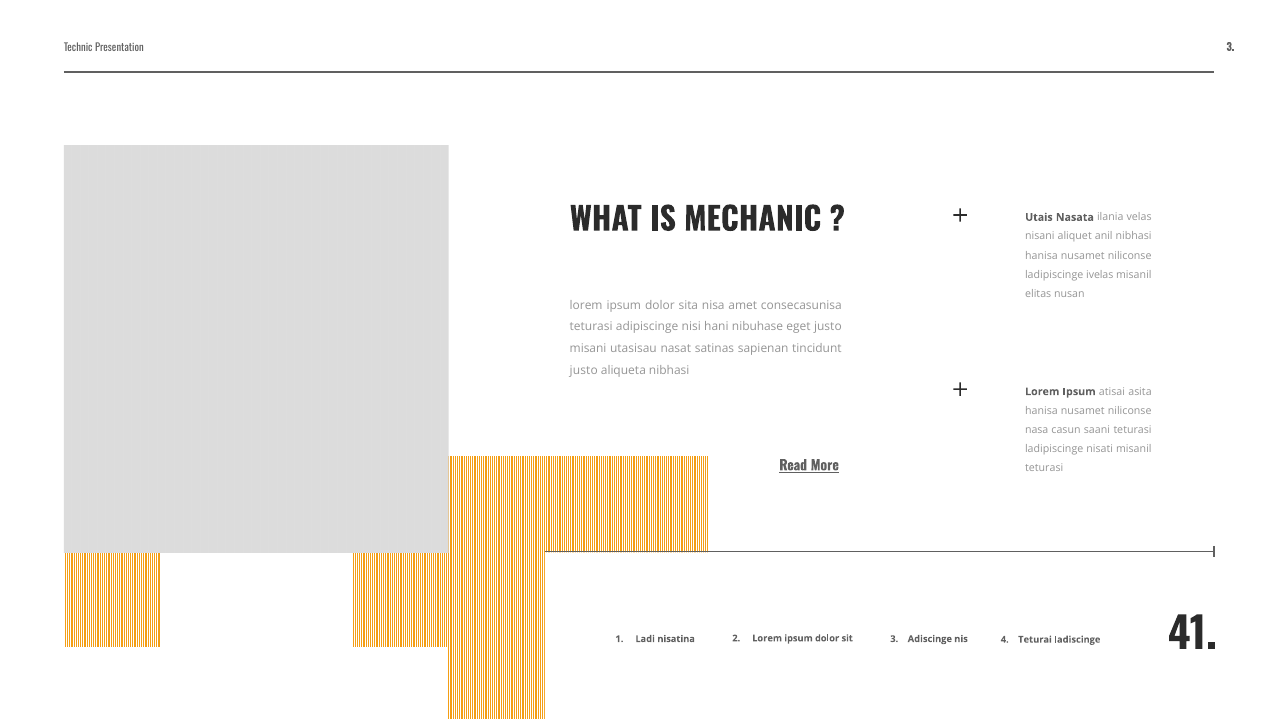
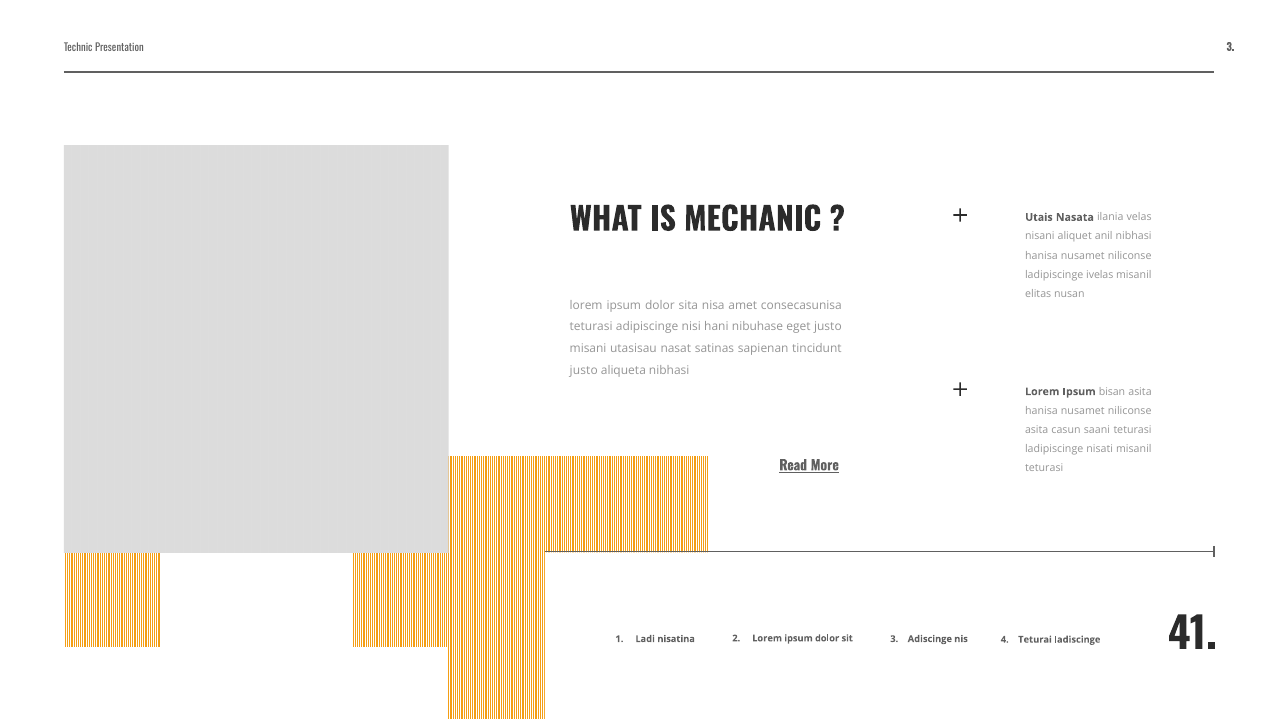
atisai: atisai -> bisan (1112, 392)
nasa: nasa -> asita (1037, 430)
